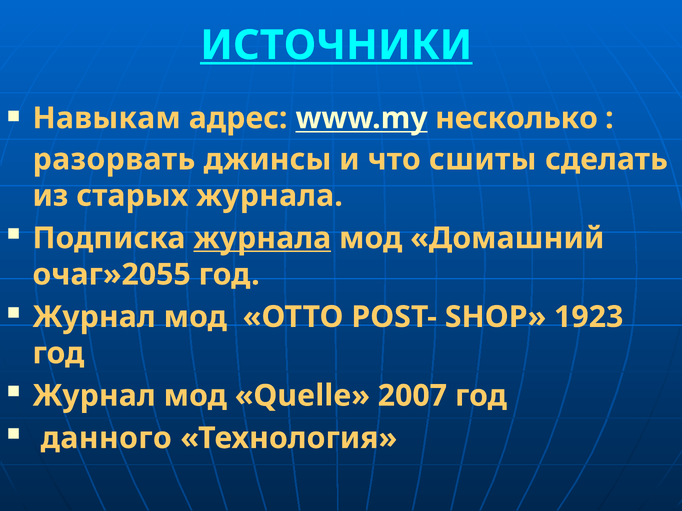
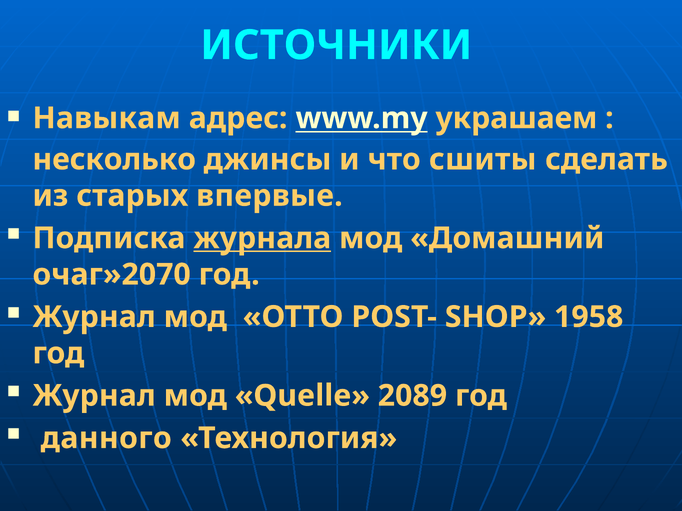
ИСТОЧНИКИ underline: present -> none (336, 45)
несколько: несколько -> украшаем (516, 118)
разорвать: разорвать -> несколько (114, 160)
старых журнала: журнала -> впервые (269, 196)
очаг»2055: очаг»2055 -> очаг»2070 (112, 275)
1923: 1923 -> 1958 (589, 317)
2007: 2007 -> 2089 (412, 396)
